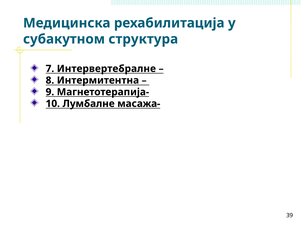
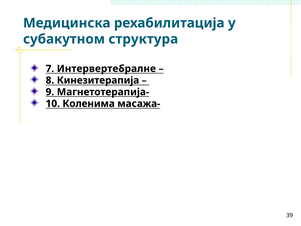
Интермитентна: Интермитентна -> Кинезитерапија (98, 80)
Лумбалне: Лумбалне -> Коленима (89, 104)
